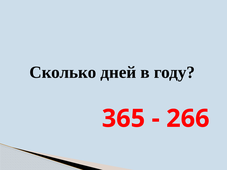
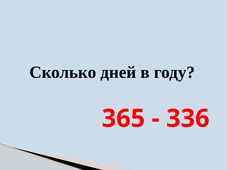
266: 266 -> 336 (188, 119)
